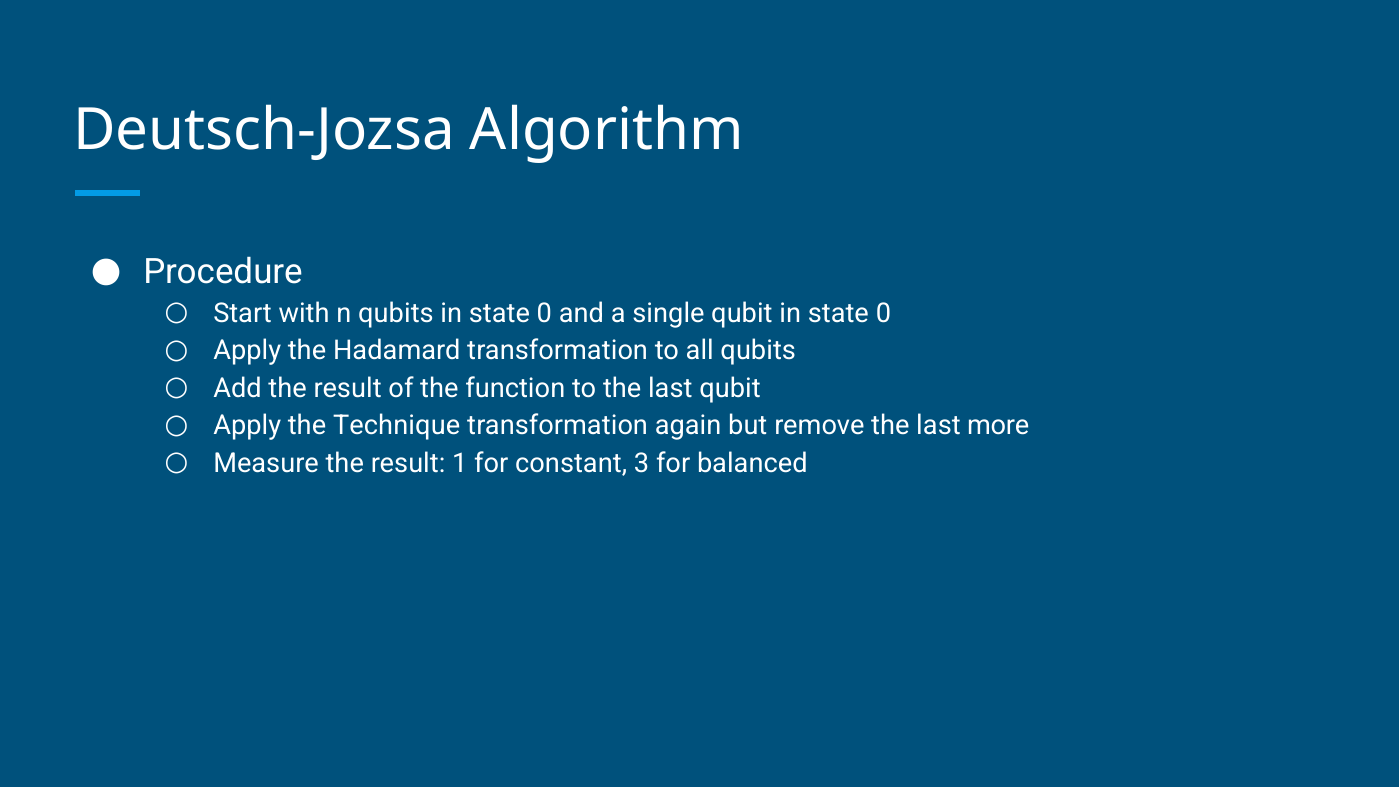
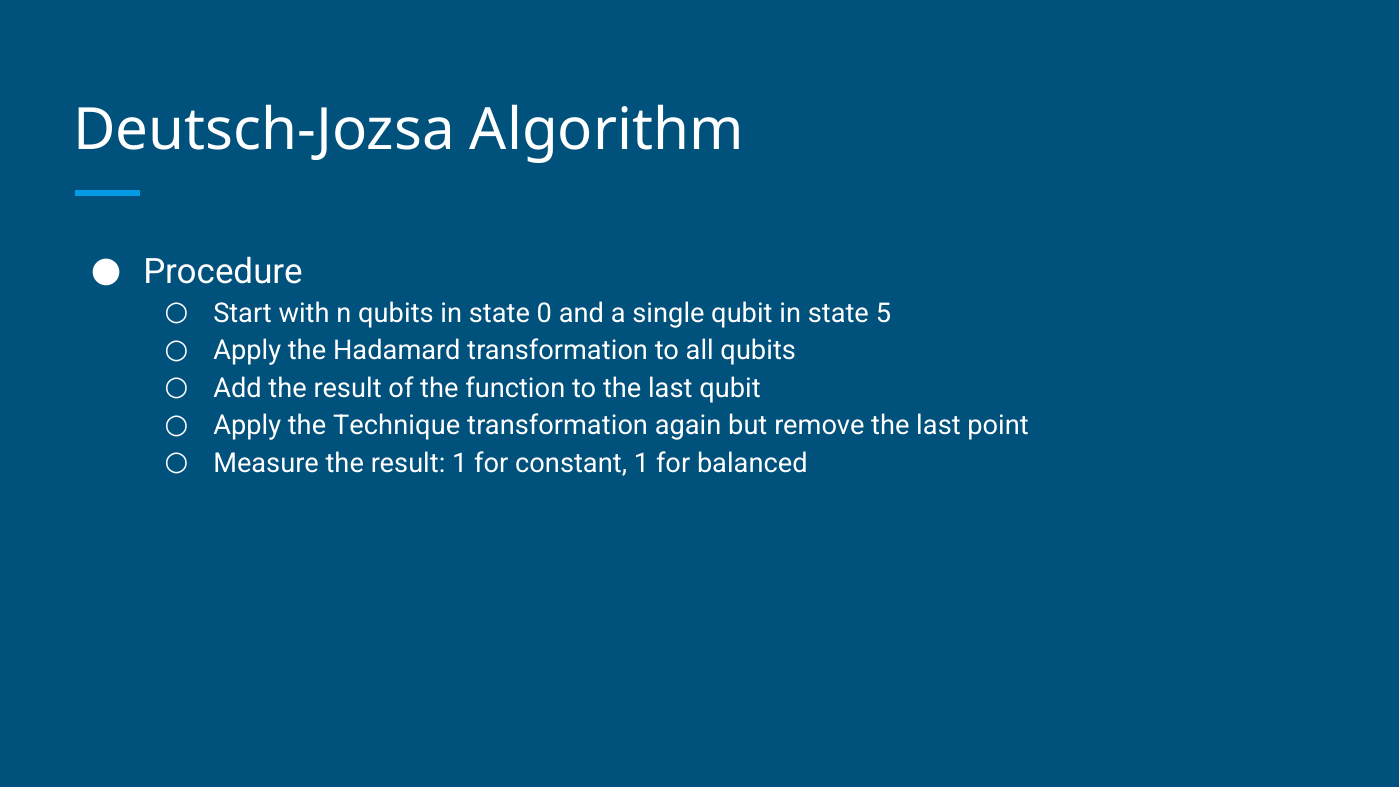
qubit in state 0: 0 -> 5 (884, 313)
more: more -> point (998, 426)
constant 3: 3 -> 1 (642, 463)
